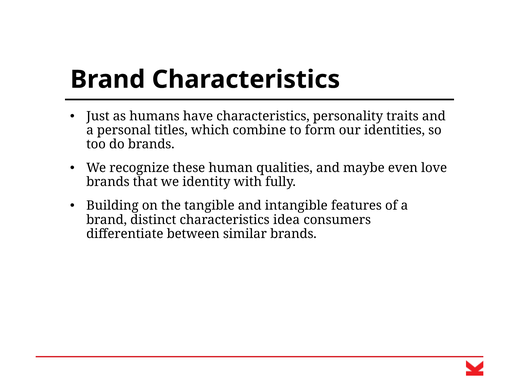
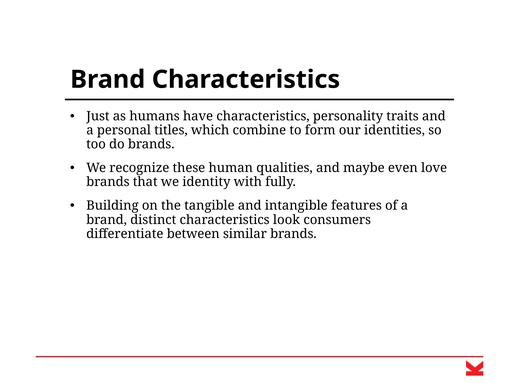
idea: idea -> look (286, 220)
